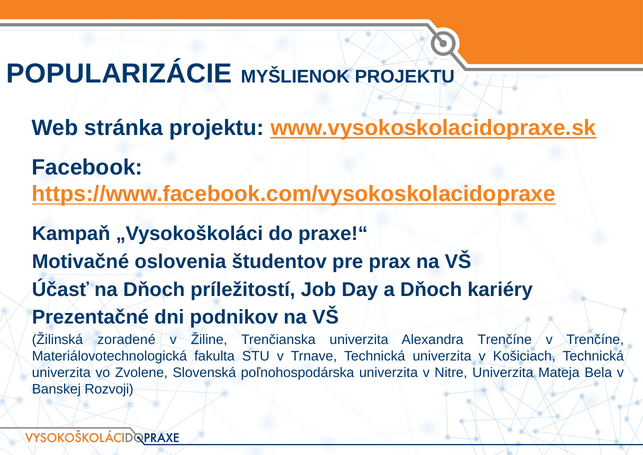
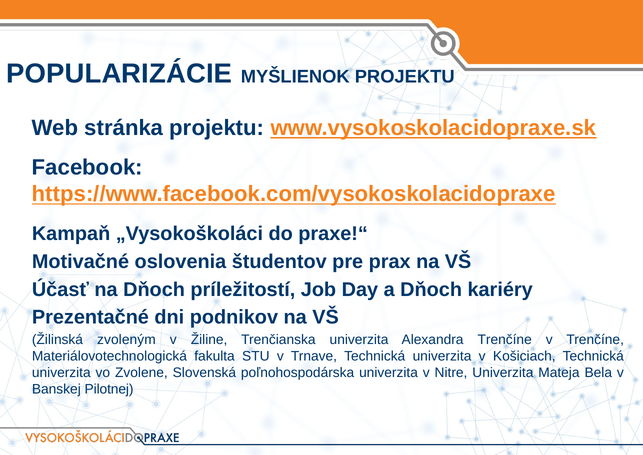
zoradené: zoradené -> zvoleným (126, 340)
Rozvoji: Rozvoji -> Pilotnej (109, 389)
